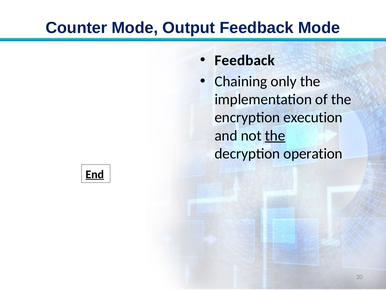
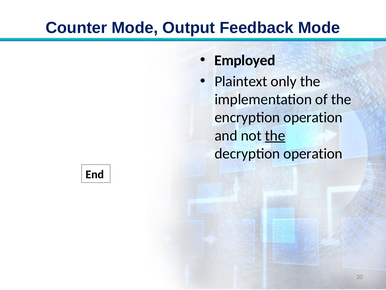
Feedback: Feedback -> Employed (245, 60)
Chaining: Chaining -> Plaintext (241, 81)
encryption execution: execution -> operation (313, 117)
End underline: present -> none (95, 174)
